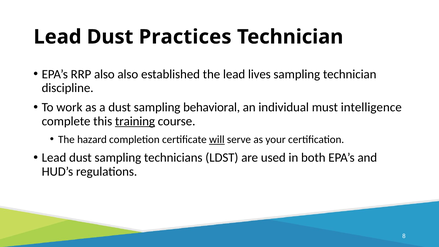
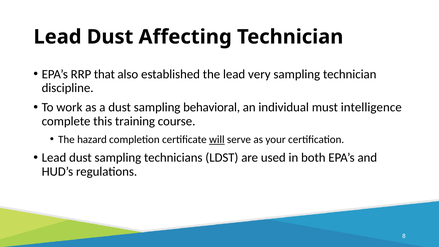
Practices: Practices -> Affecting (185, 37)
RRP also: also -> that (104, 74)
lives: lives -> very (259, 74)
training underline: present -> none (135, 121)
